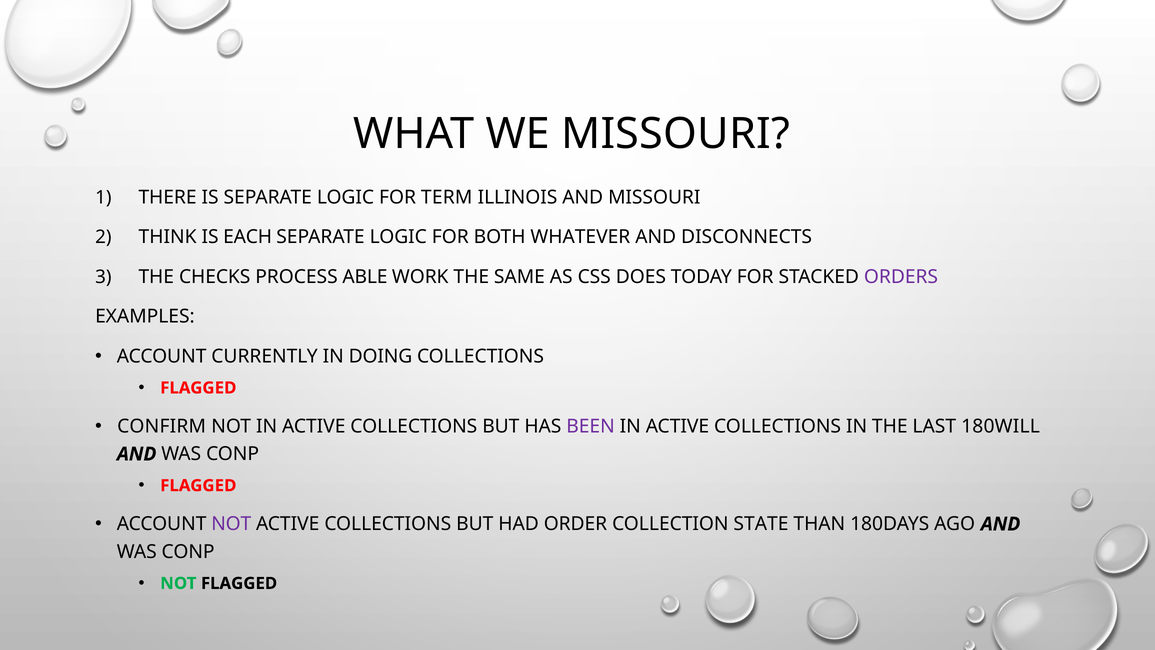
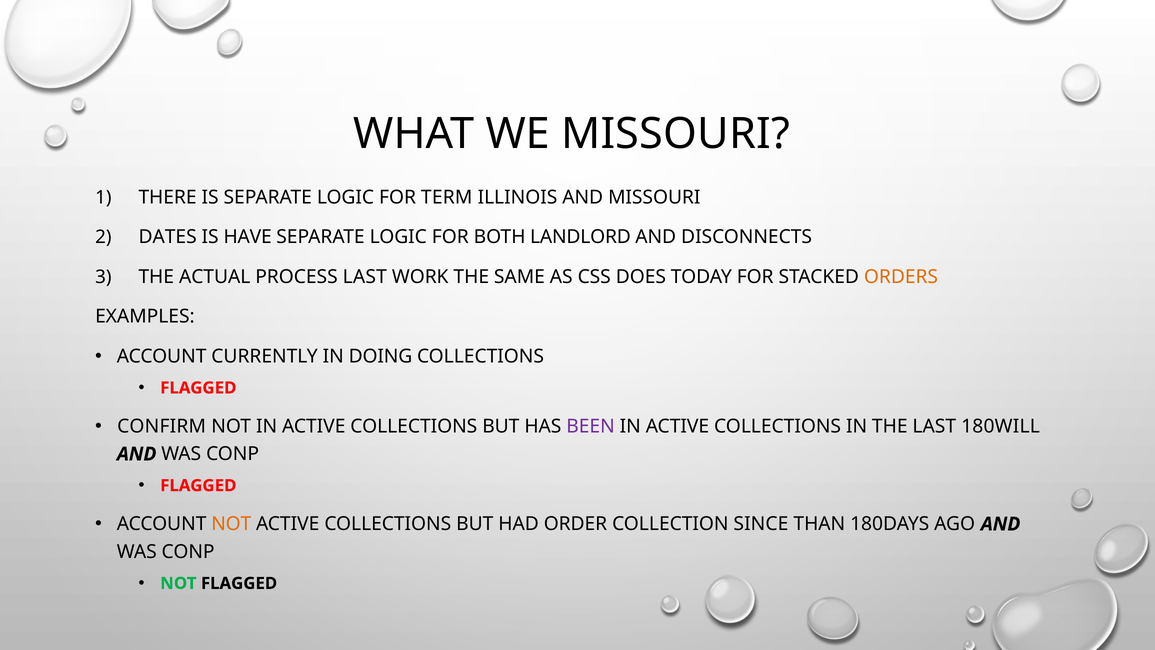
THINK: THINK -> DATES (168, 237)
EACH: EACH -> HAVE (248, 237)
WHATEVER: WHATEVER -> LANDLORD (580, 237)
CHECKS: CHECKS -> ACTUAL (215, 277)
PROCESS ABLE: ABLE -> LAST (365, 277)
ORDERS colour: purple -> orange (901, 277)
NOT colour: purple -> orange (231, 524)
STATE: STATE -> SINCE (761, 524)
